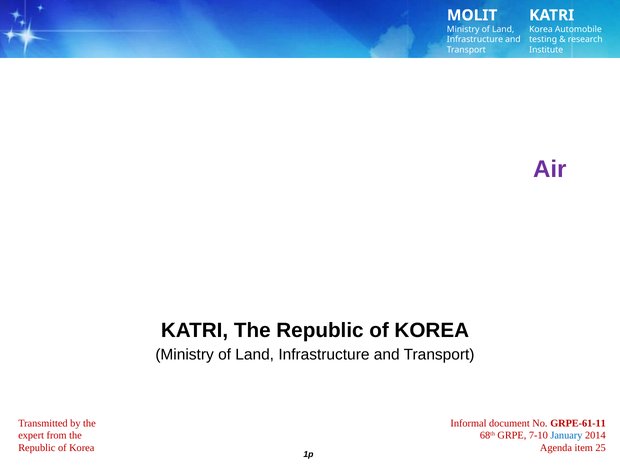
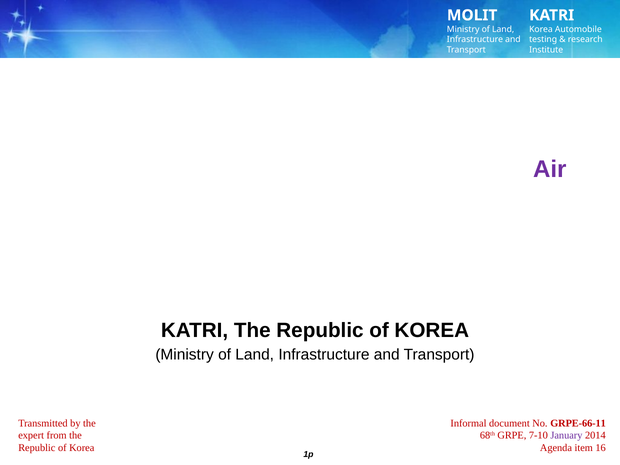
GRPE-61-11: GRPE-61-11 -> GRPE-66-11 (578, 423)
January colour: blue -> purple (566, 435)
25: 25 -> 16 (601, 448)
